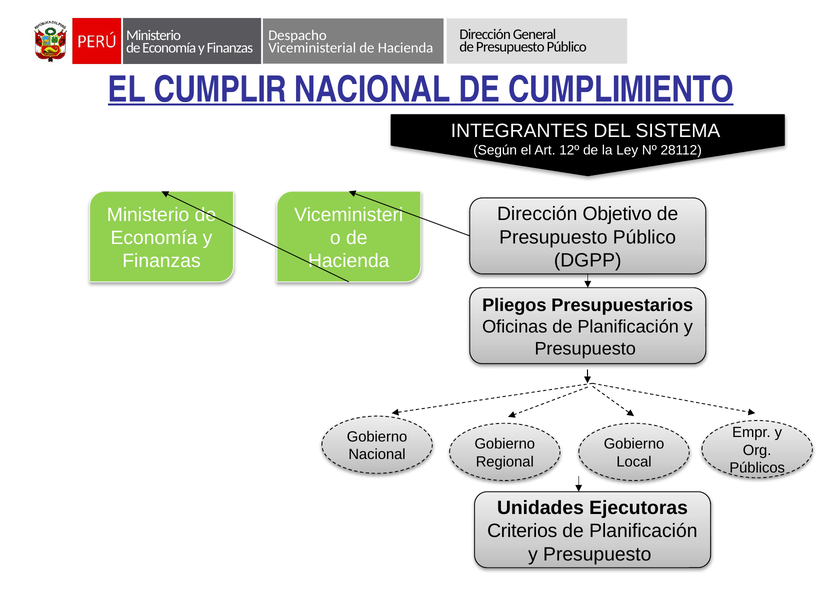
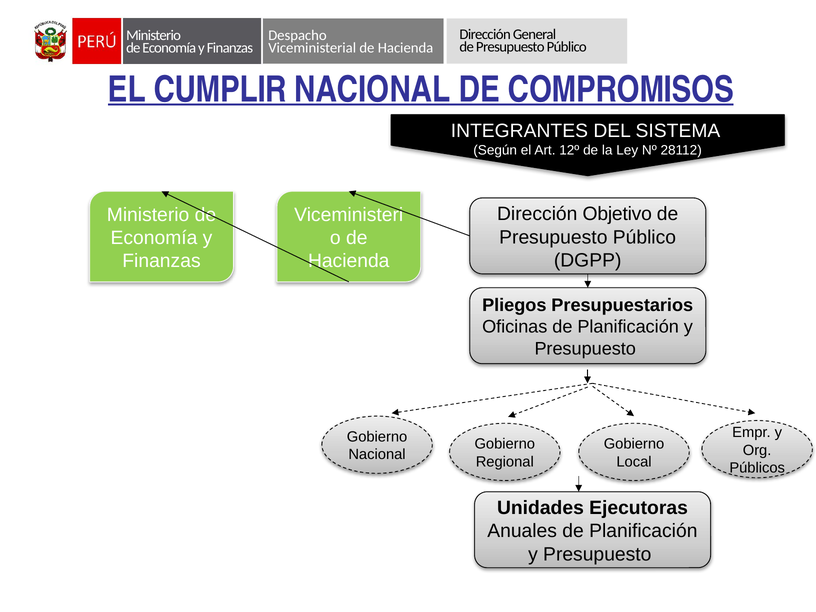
CUMPLIMIENTO: CUMPLIMIENTO -> COMPROMISOS (621, 90)
Criterios: Criterios -> Anuales (522, 531)
